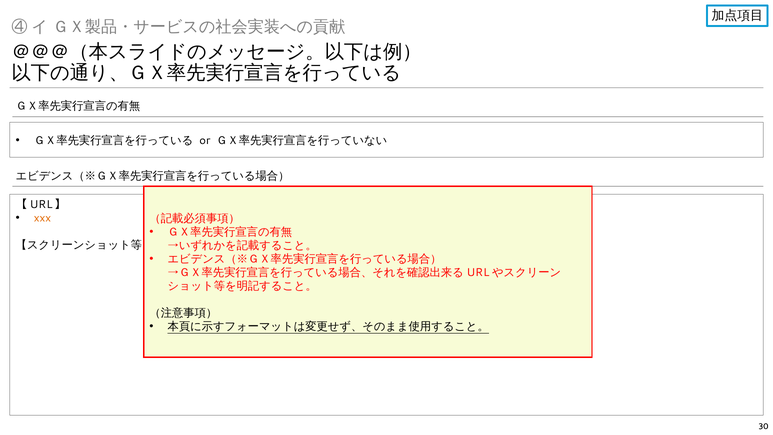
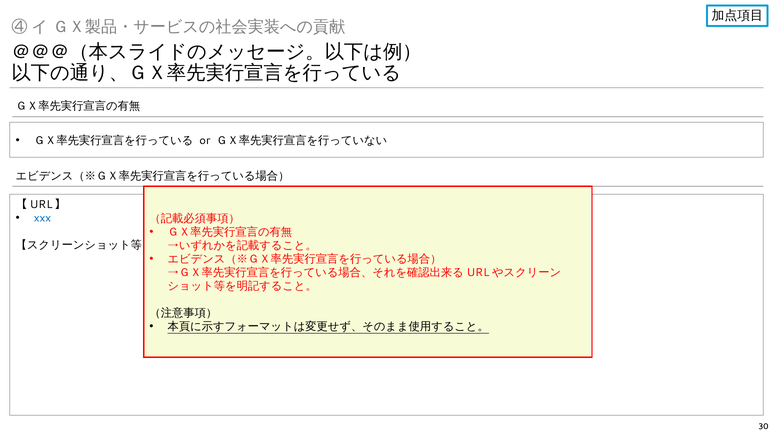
xxx colour: orange -> blue (42, 218)
